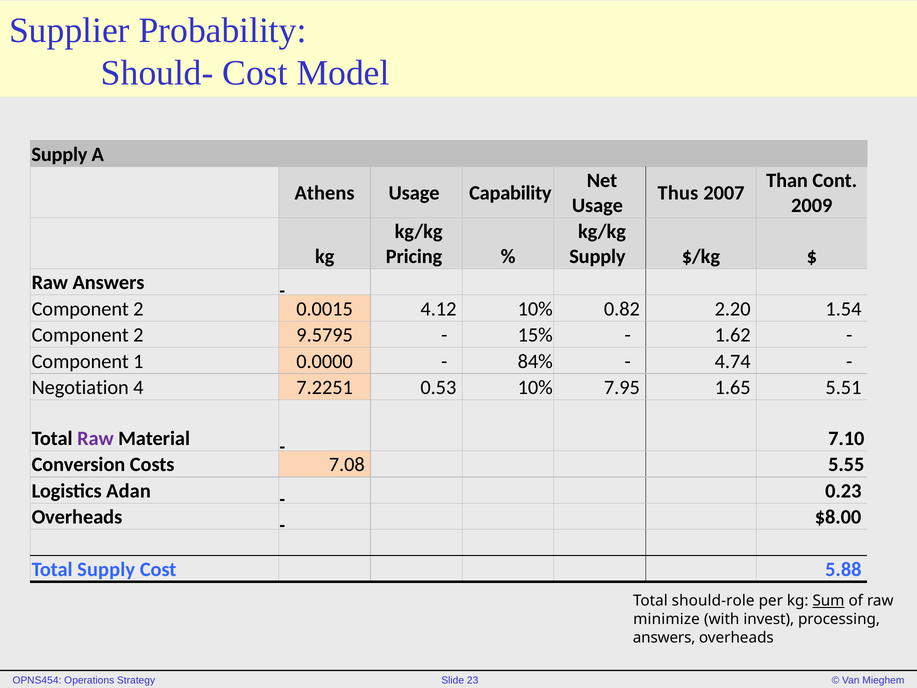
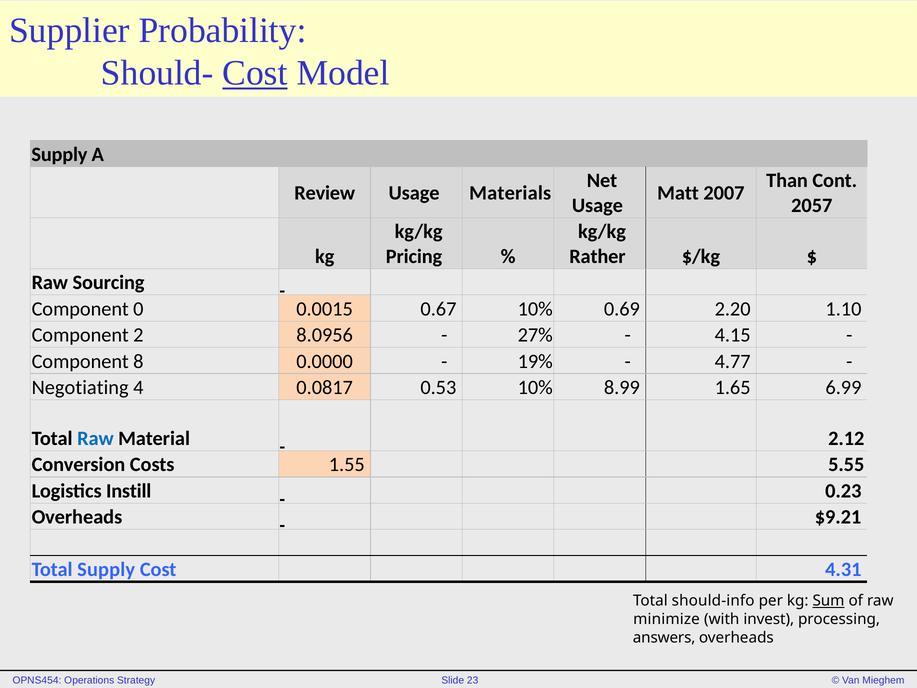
Cost underline: none -> present (255, 73)
Athens: Athens -> Review (325, 193)
Capability: Capability -> Materials (510, 193)
Thus: Thus -> Matt (678, 193)
2009: 2009 -> 2057 (812, 205)
Supply: Supply -> Rather (597, 256)
Raw Answers: Answers -> Sourcing (109, 283)
2: 2 -> 0 (138, 309)
4.12: 4.12 -> 0.67 (438, 309)
0.82: 0.82 -> 0.69 (622, 309)
1.54: 1.54 -> 1.10 (843, 309)
9.5795: 9.5795 -> 8.0956 (325, 335)
15%: 15% -> 27% (535, 335)
1.62: 1.62 -> 4.15 (733, 335)
1: 1 -> 8 (138, 361)
84%: 84% -> 19% (535, 361)
4.74: 4.74 -> 4.77 (733, 361)
Negotiation: Negotiation -> Negotiating (80, 387)
7.2251: 7.2251 -> 0.0817 (325, 387)
7.95: 7.95 -> 8.99 (622, 387)
5.51: 5.51 -> 6.99 (843, 387)
Raw colour: purple -> blue (95, 438)
7.10: 7.10 -> 2.12 (846, 438)
7.08: 7.08 -> 1.55 (347, 465)
Adan: Adan -> Instill (129, 491)
$8.00: $8.00 -> $9.21 (838, 517)
5.88: 5.88 -> 4.31 (843, 569)
should-role: should-role -> should-info (713, 601)
